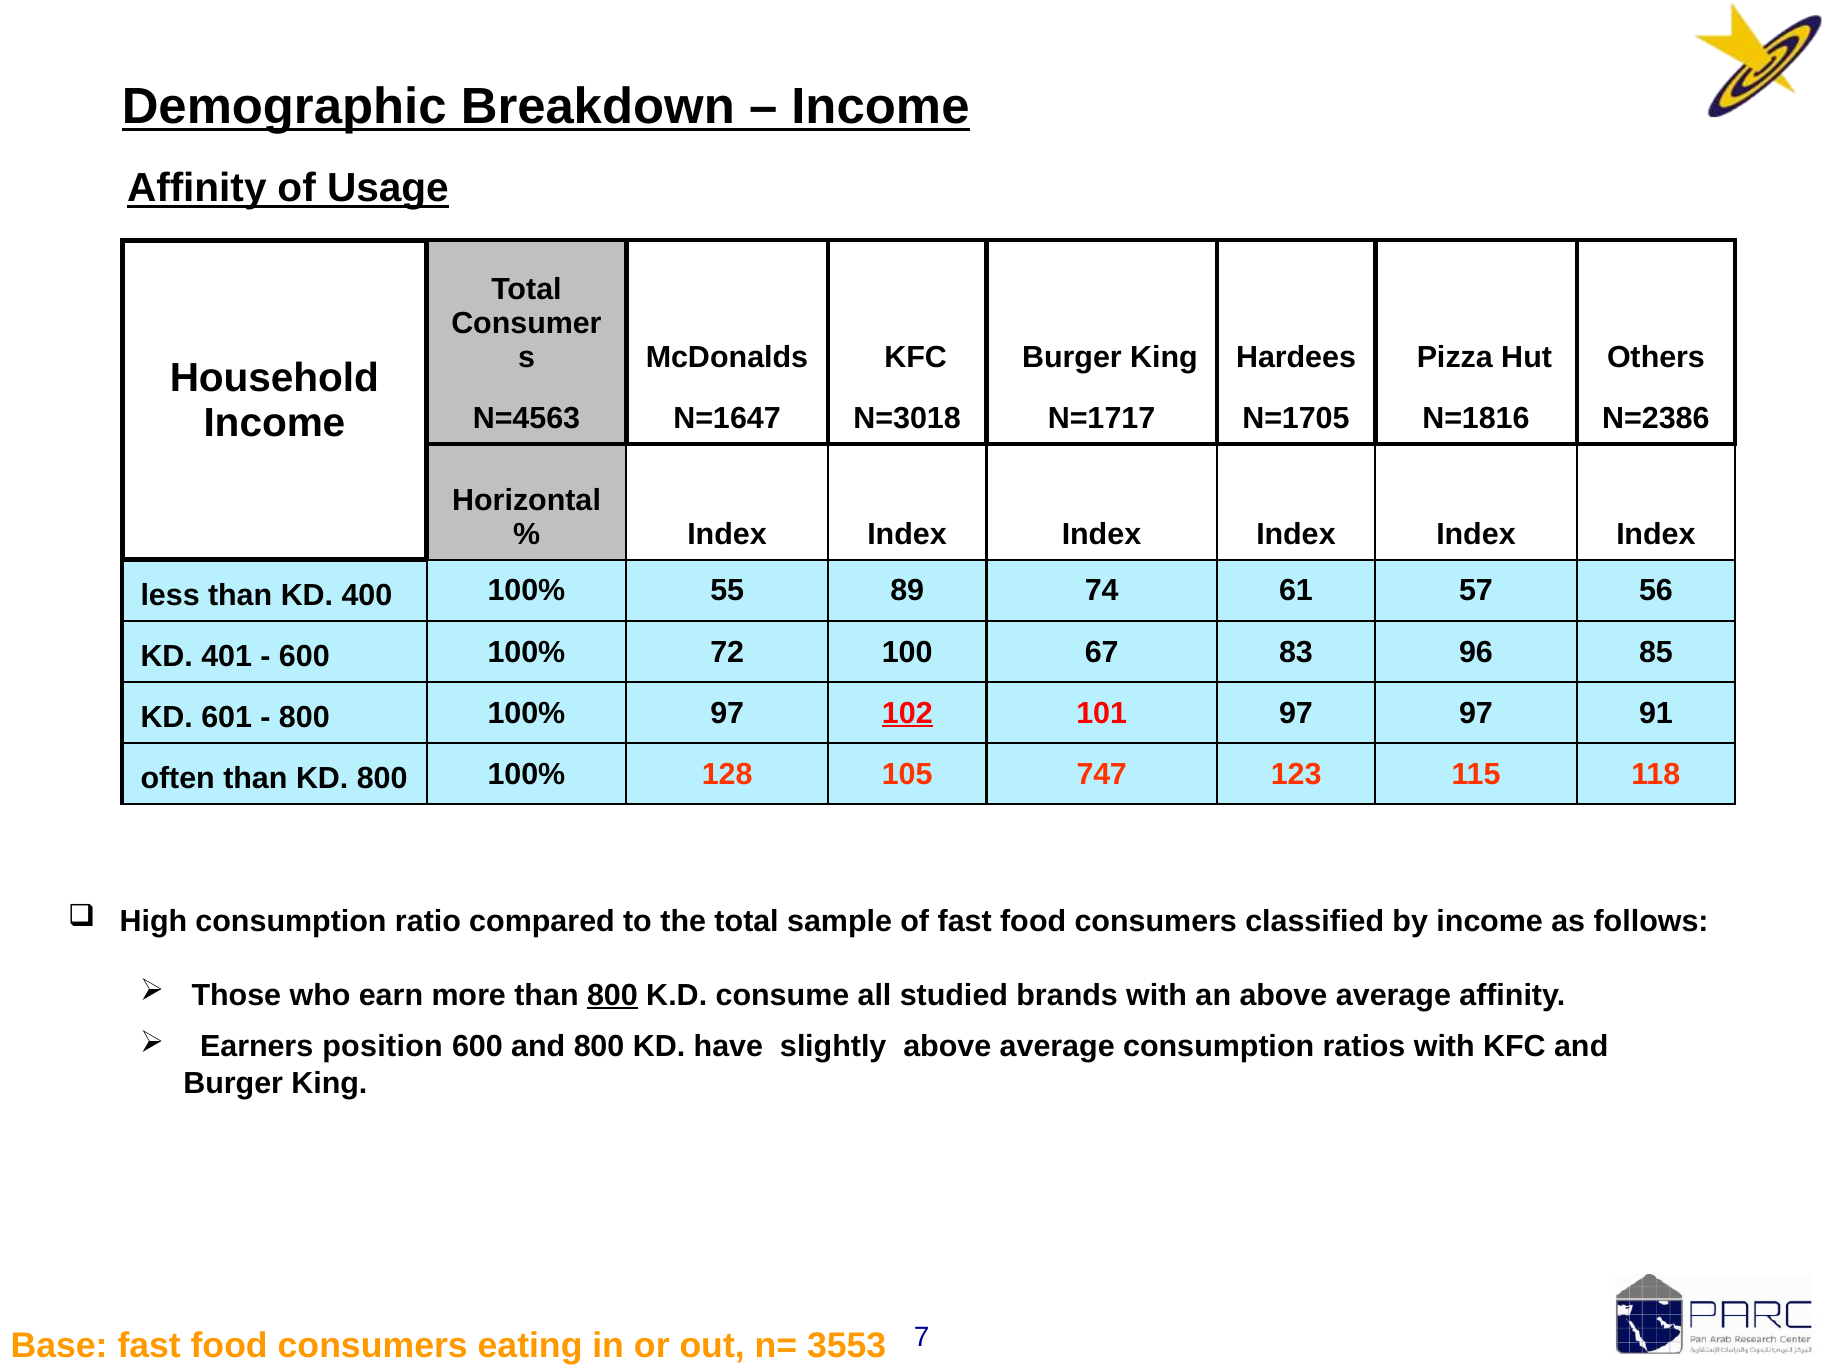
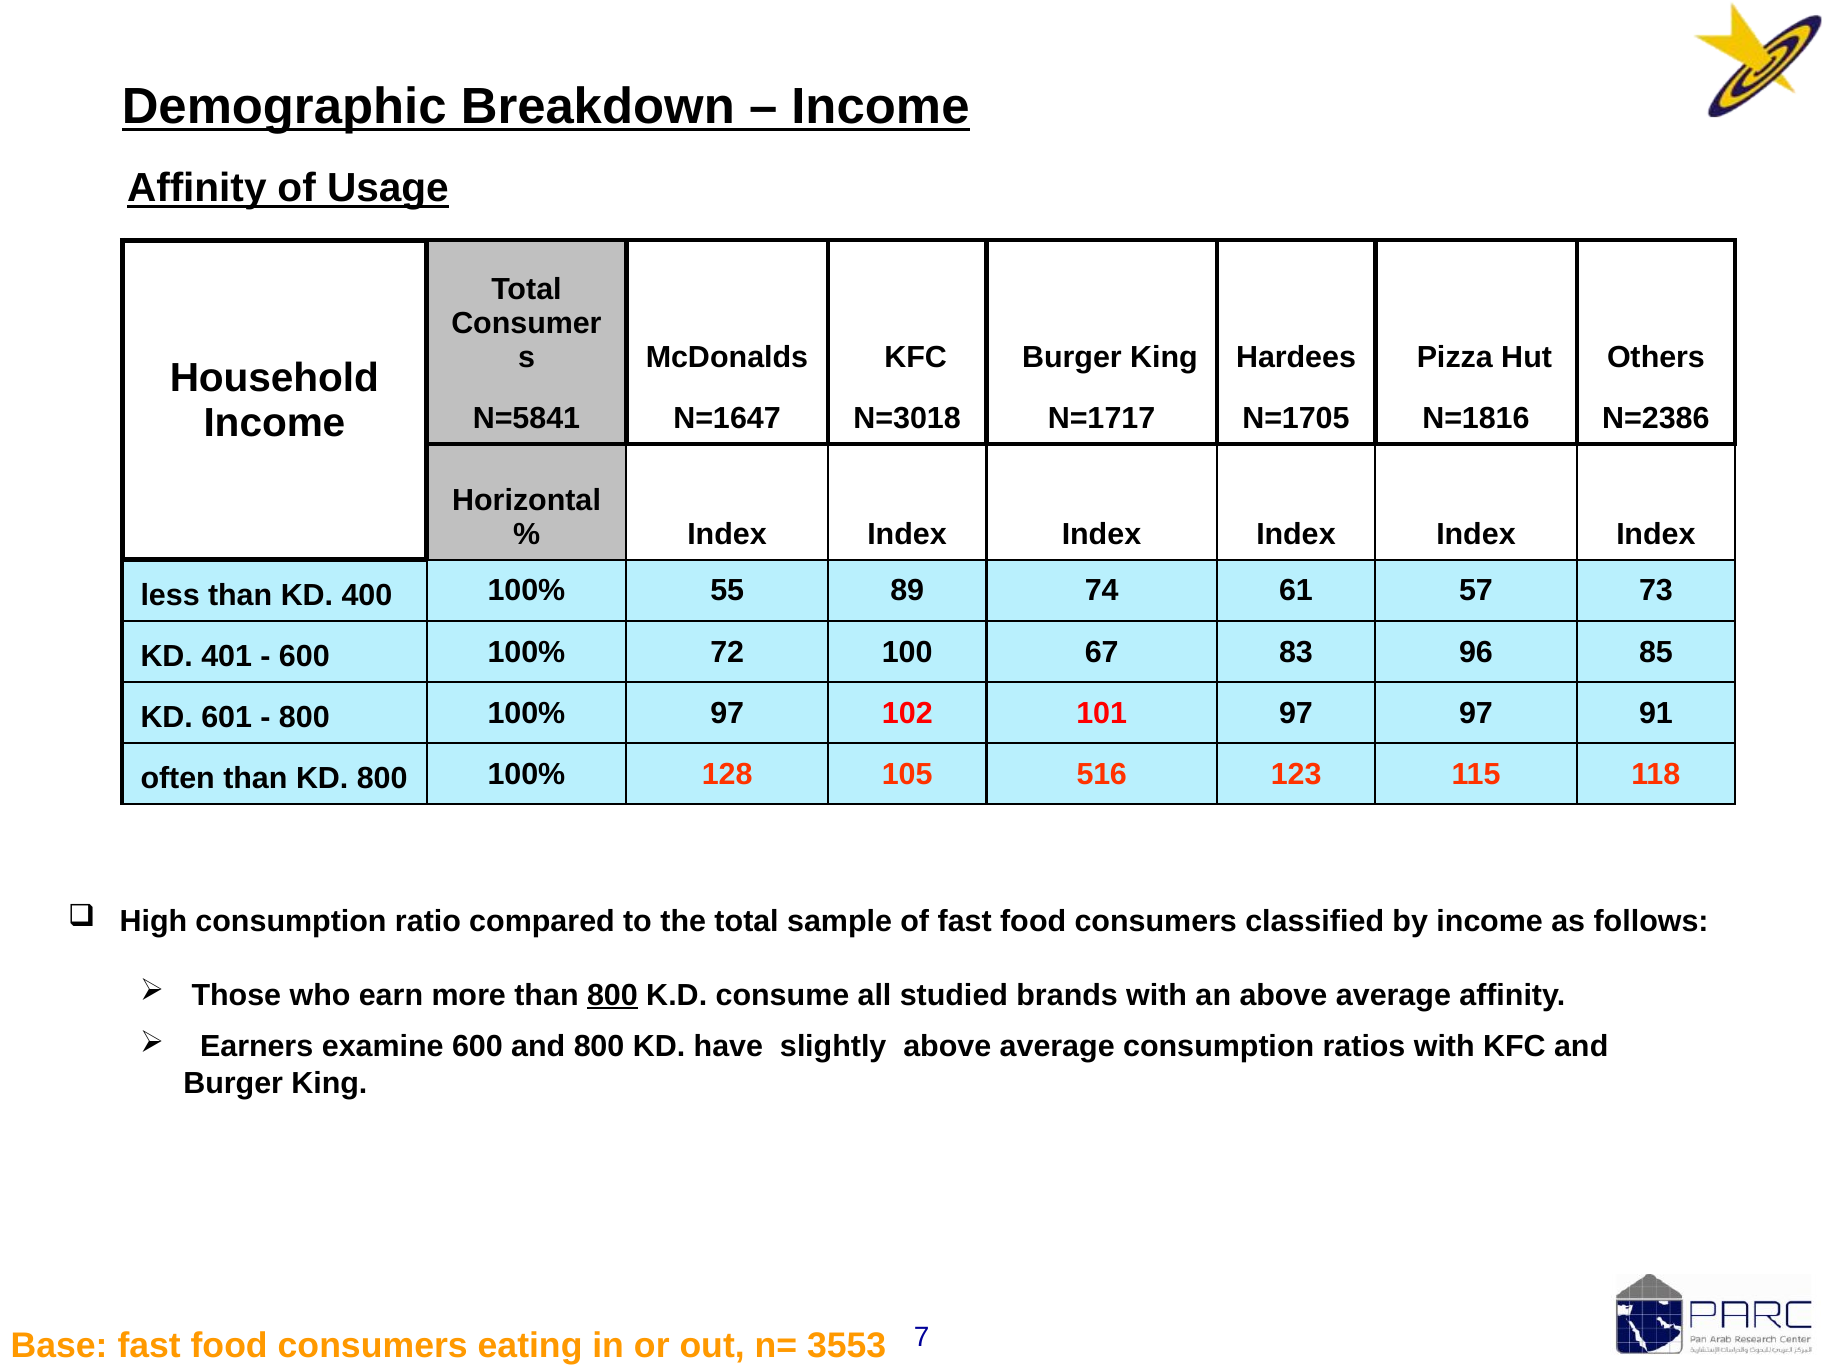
N=4563: N=4563 -> N=5841 (526, 419)
56: 56 -> 73 (1656, 591)
102 underline: present -> none (907, 713)
747: 747 -> 516 (1102, 775)
position: position -> examine (383, 1047)
